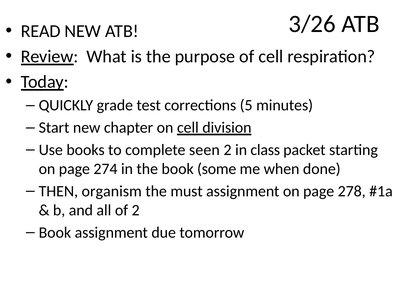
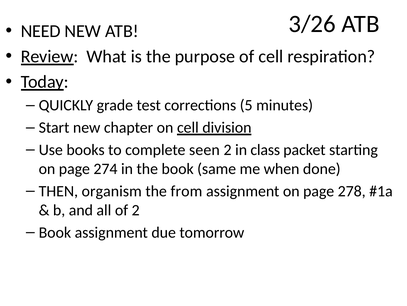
READ: READ -> NEED (41, 31)
some: some -> same (217, 169)
must: must -> from (186, 191)
